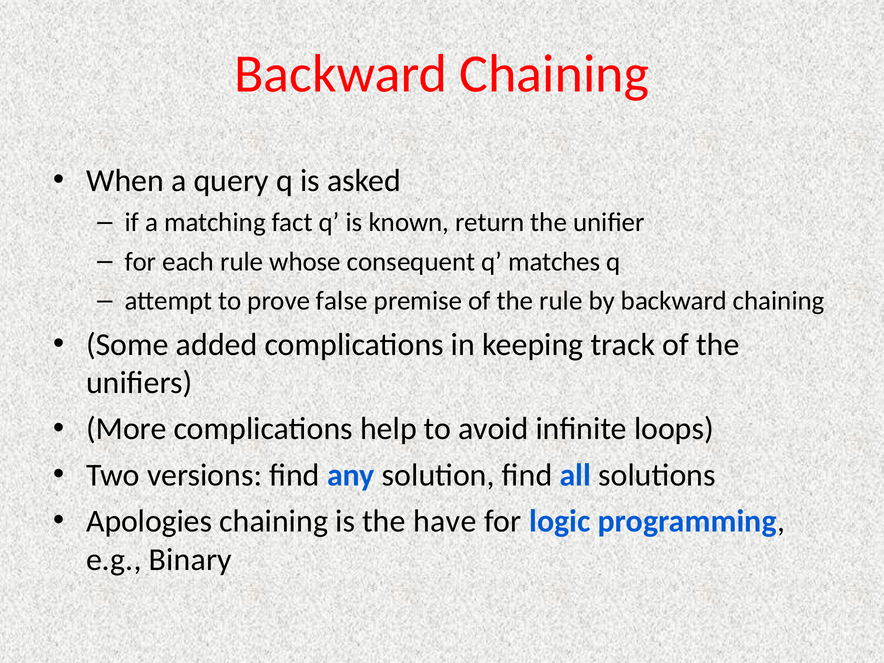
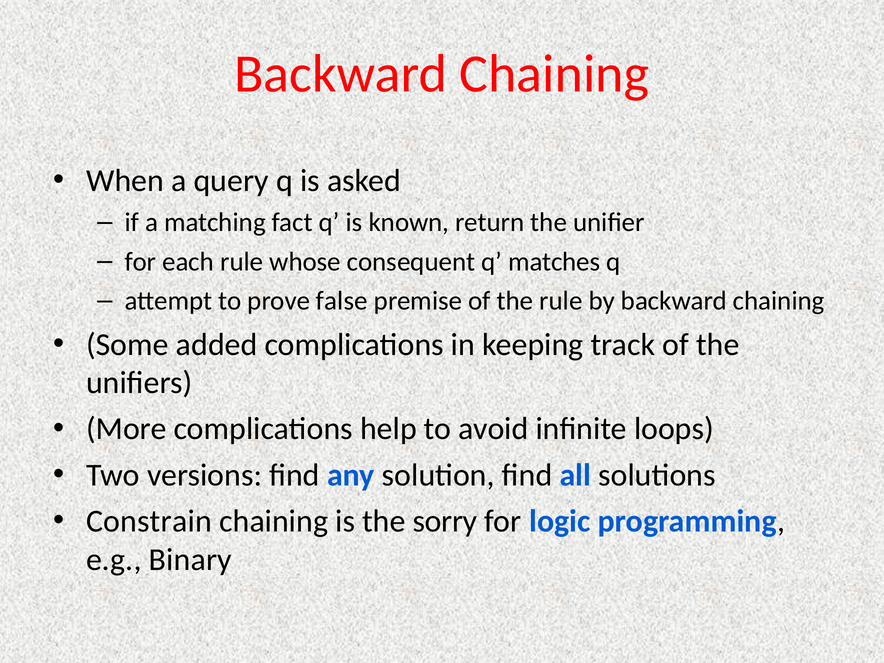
Apologies: Apologies -> Constrain (149, 521)
have: have -> sorry (445, 521)
